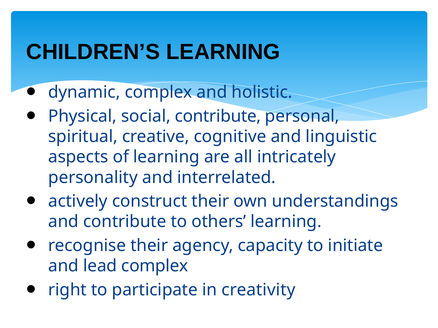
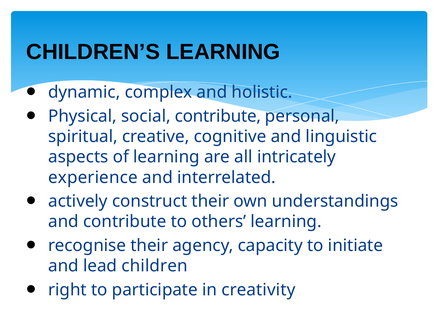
personality: personality -> experience (93, 178)
lead complex: complex -> children (155, 266)
